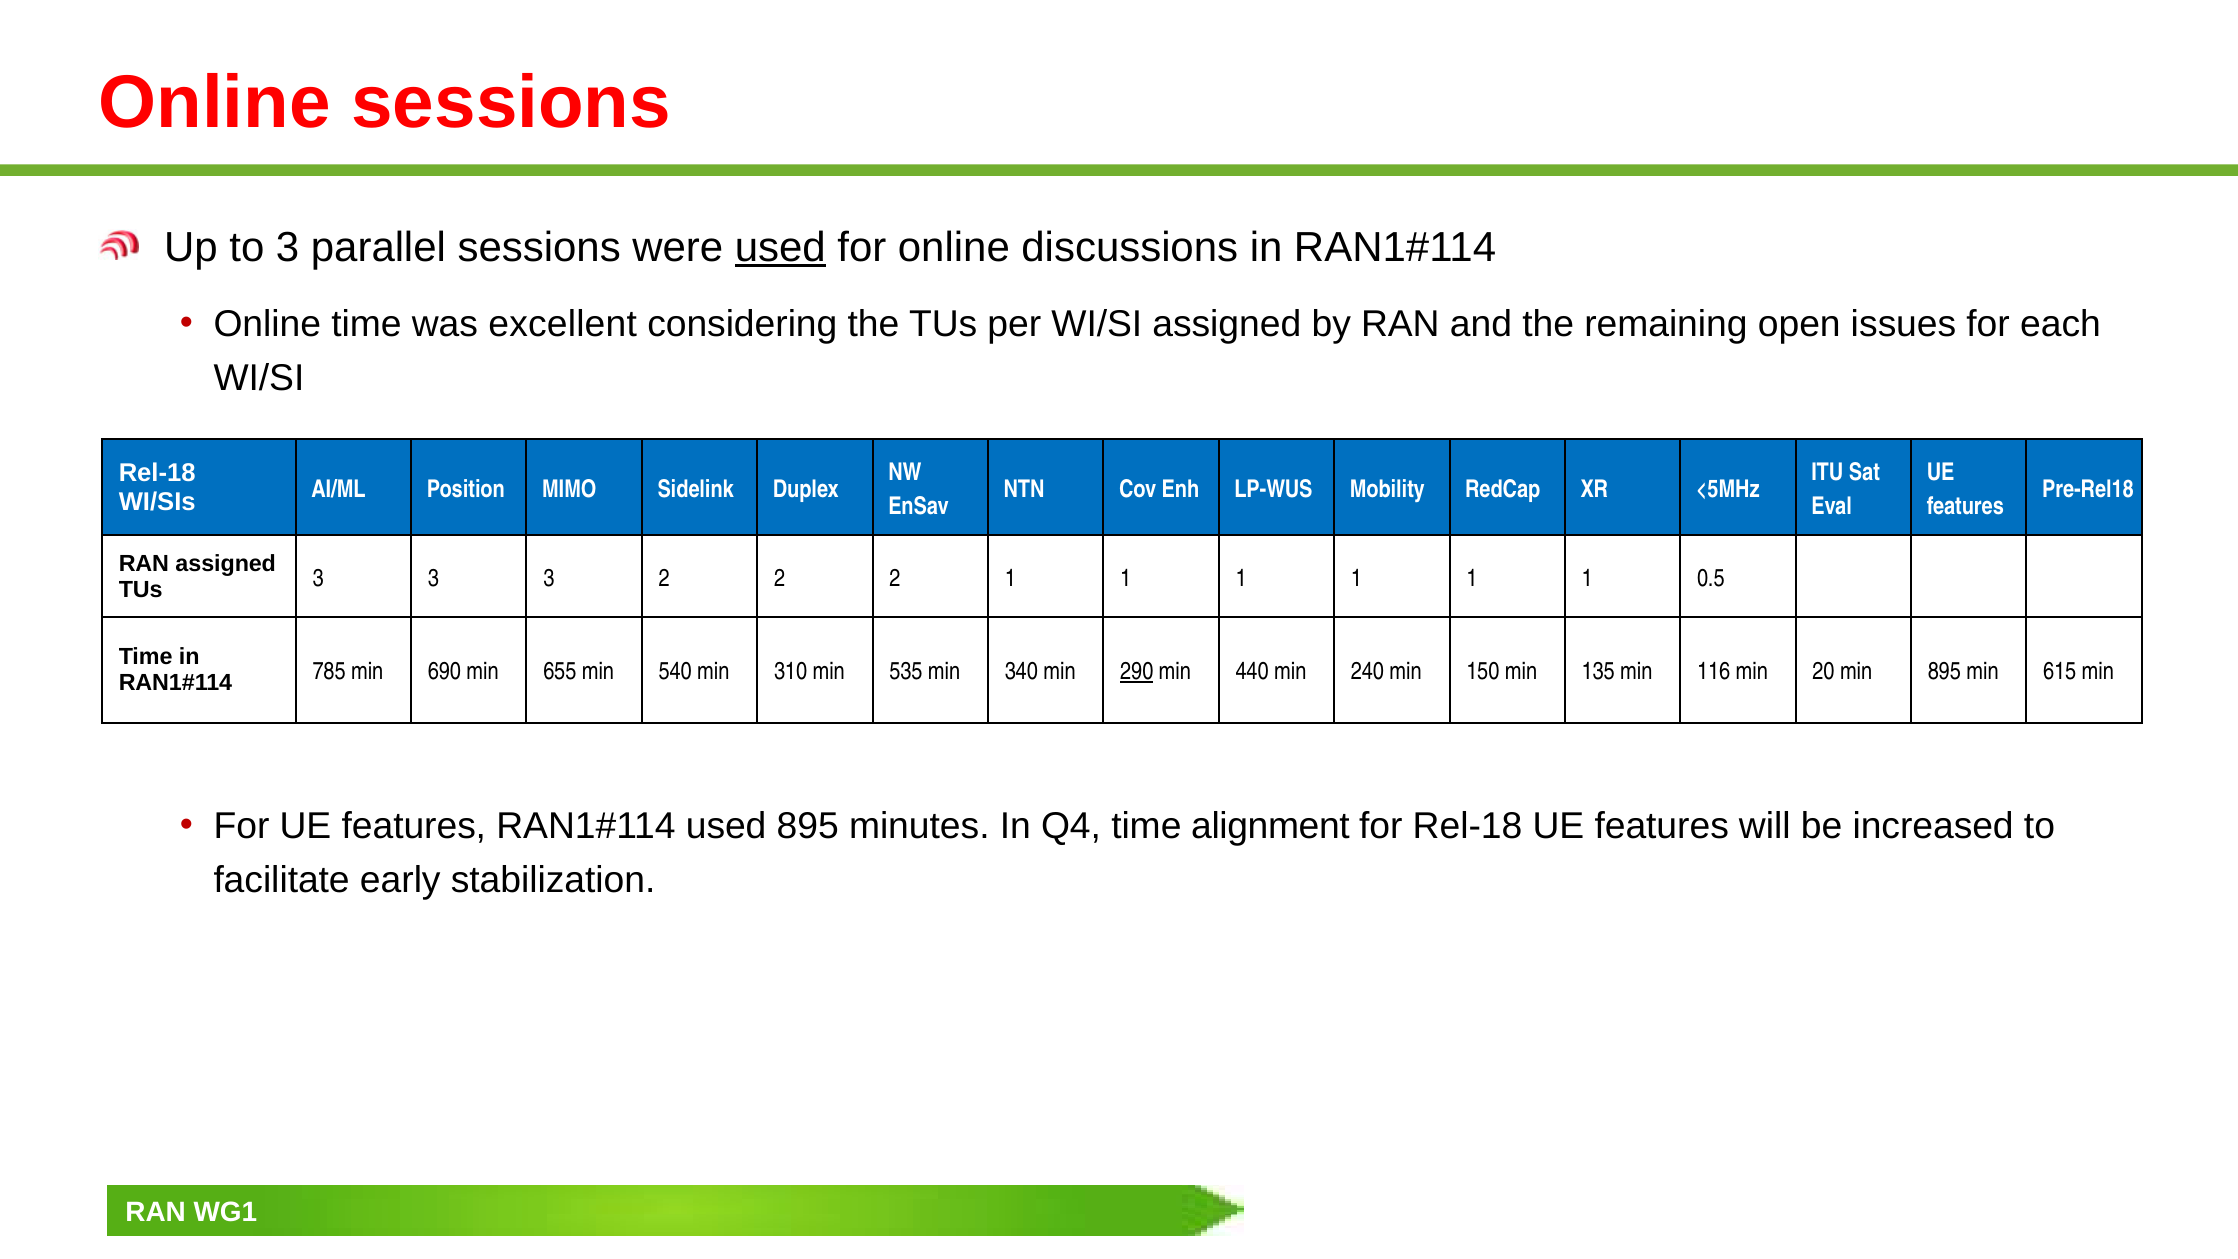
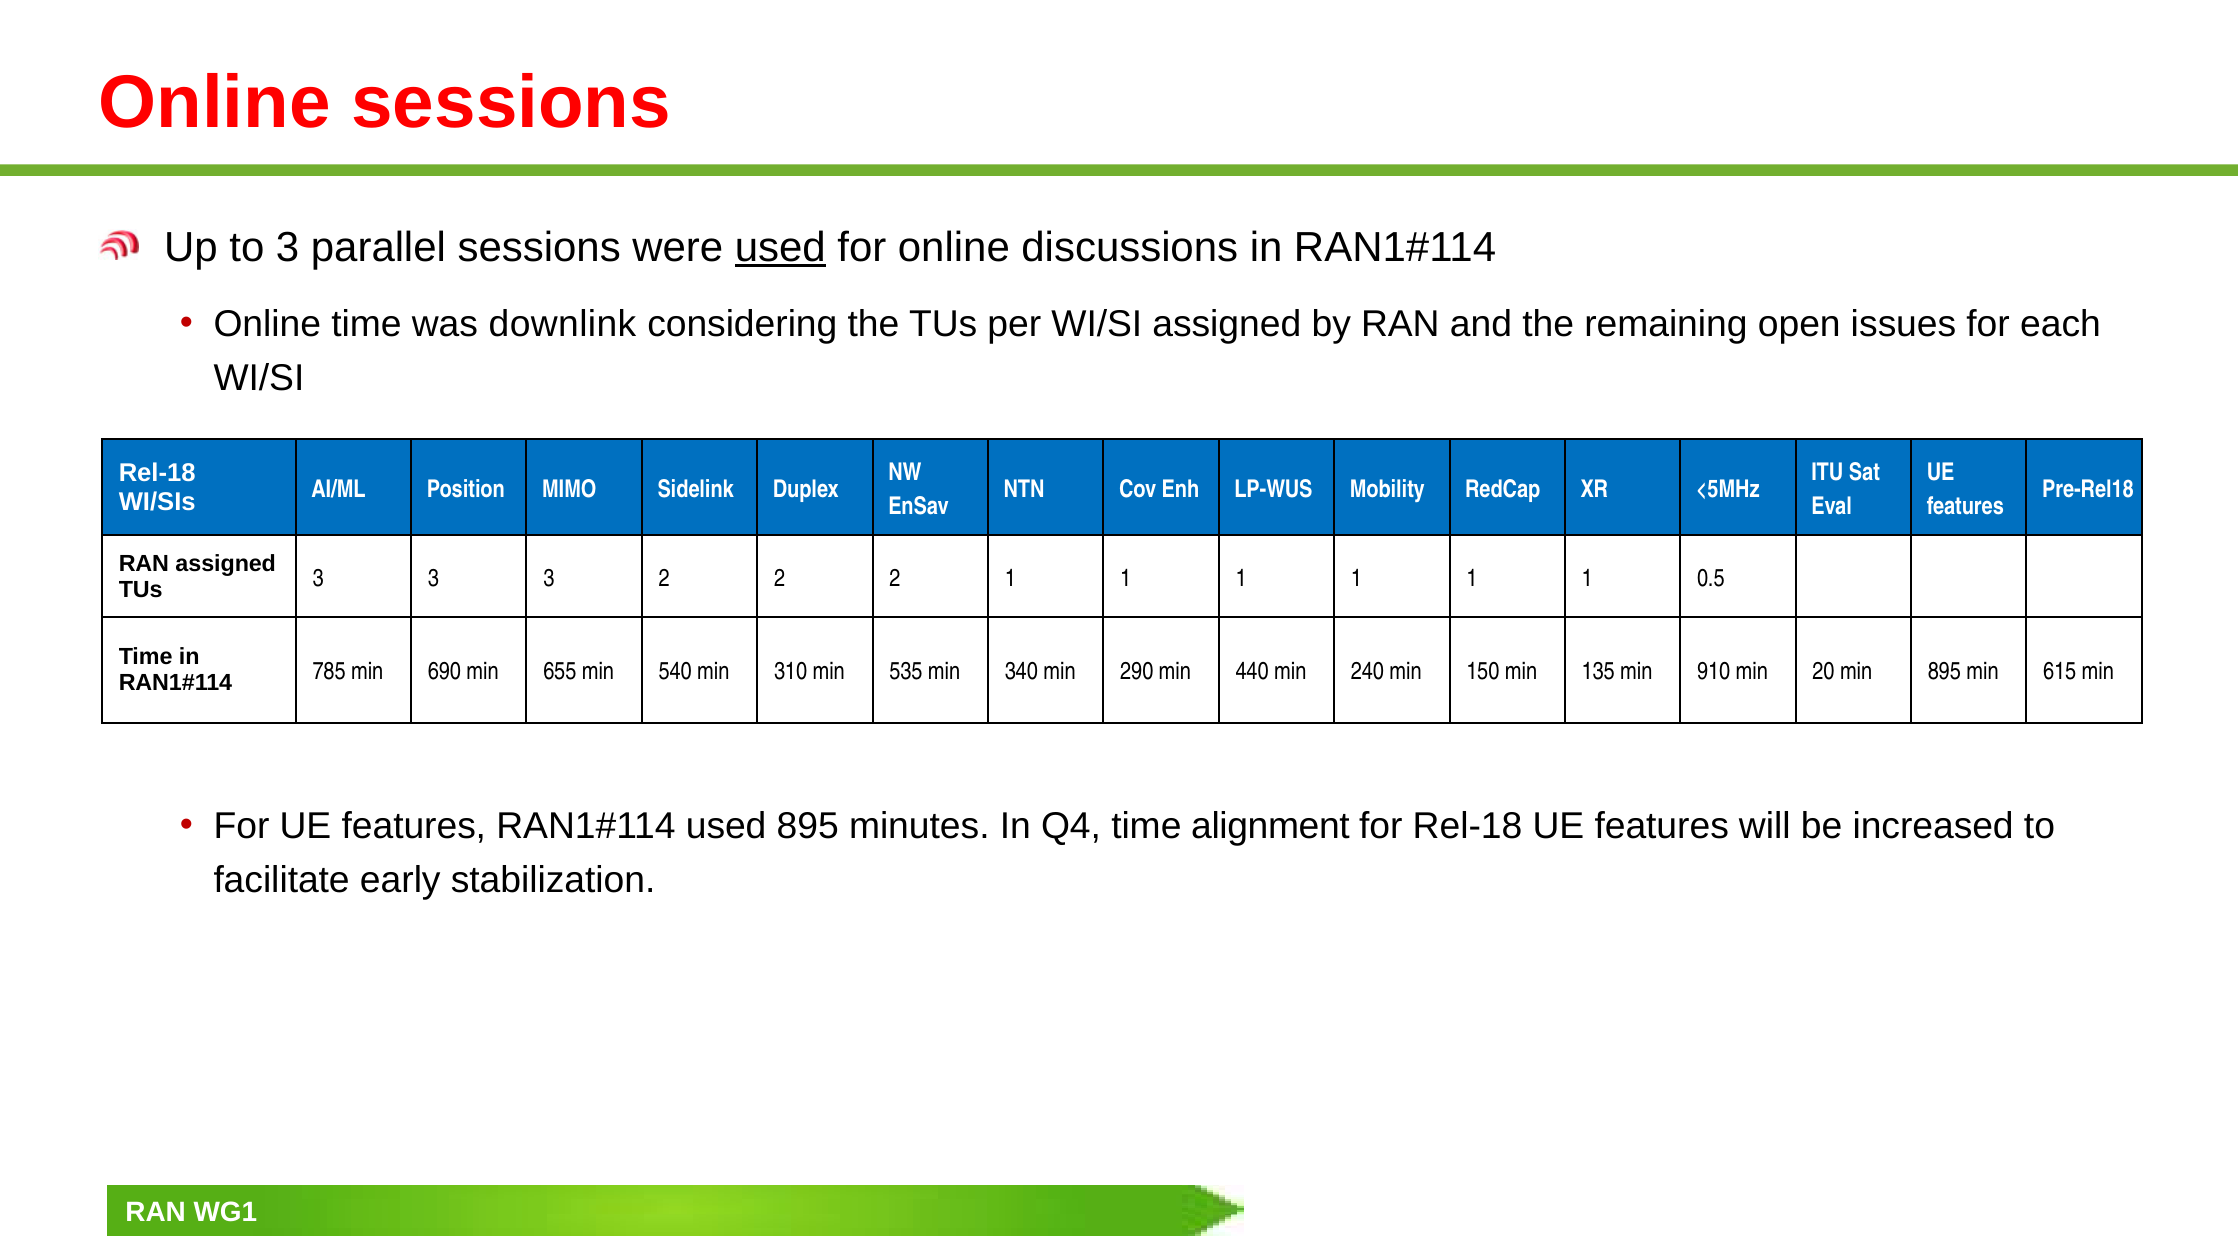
excellent: excellent -> downlink (563, 325)
290 underline: present -> none (1137, 672)
116: 116 -> 910 (1714, 672)
